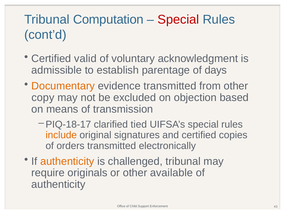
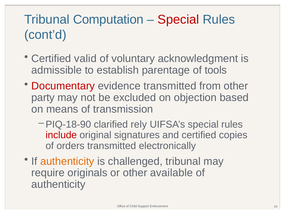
days: days -> tools (216, 70)
Documentary colour: orange -> red (63, 86)
copy: copy -> party (43, 97)
PIQ-18-17: PIQ-18-17 -> PIQ-18-90 (68, 124)
tied: tied -> rely (139, 124)
include colour: orange -> red (61, 135)
